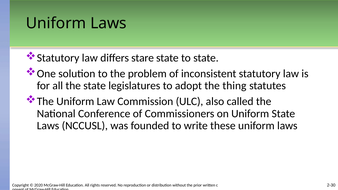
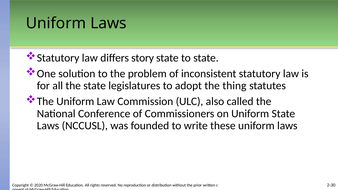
stare: stare -> story (143, 58)
